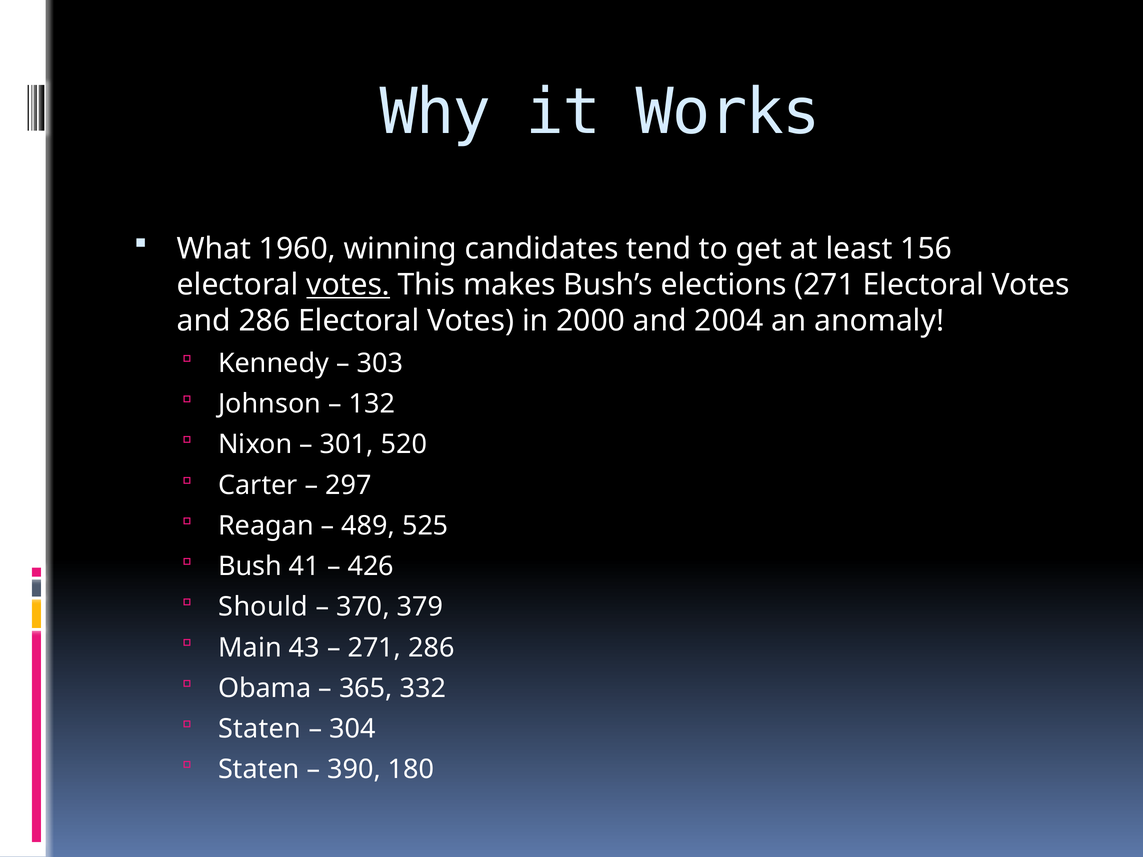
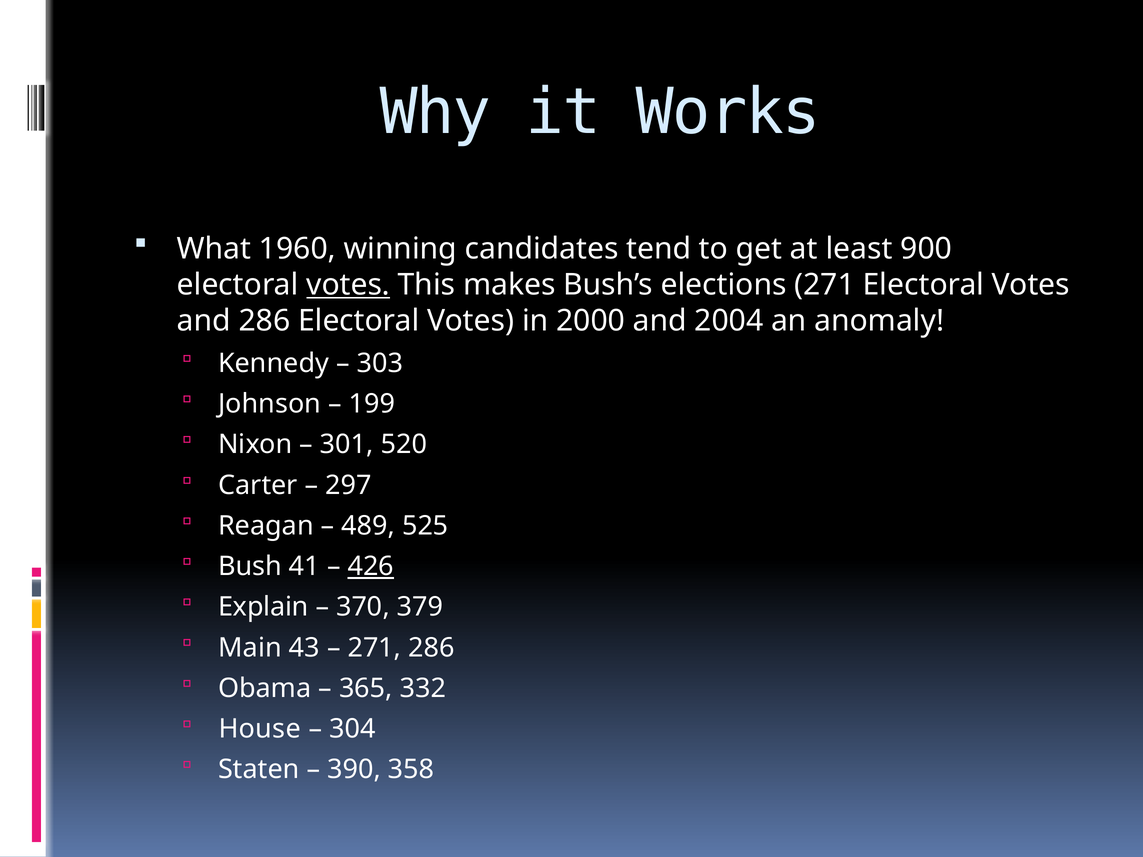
156: 156 -> 900 (926, 249)
132: 132 -> 199 (372, 404)
426 underline: none -> present (371, 567)
Should: Should -> Explain (263, 607)
Staten: Staten -> House (260, 729)
180: 180 -> 358 (411, 770)
